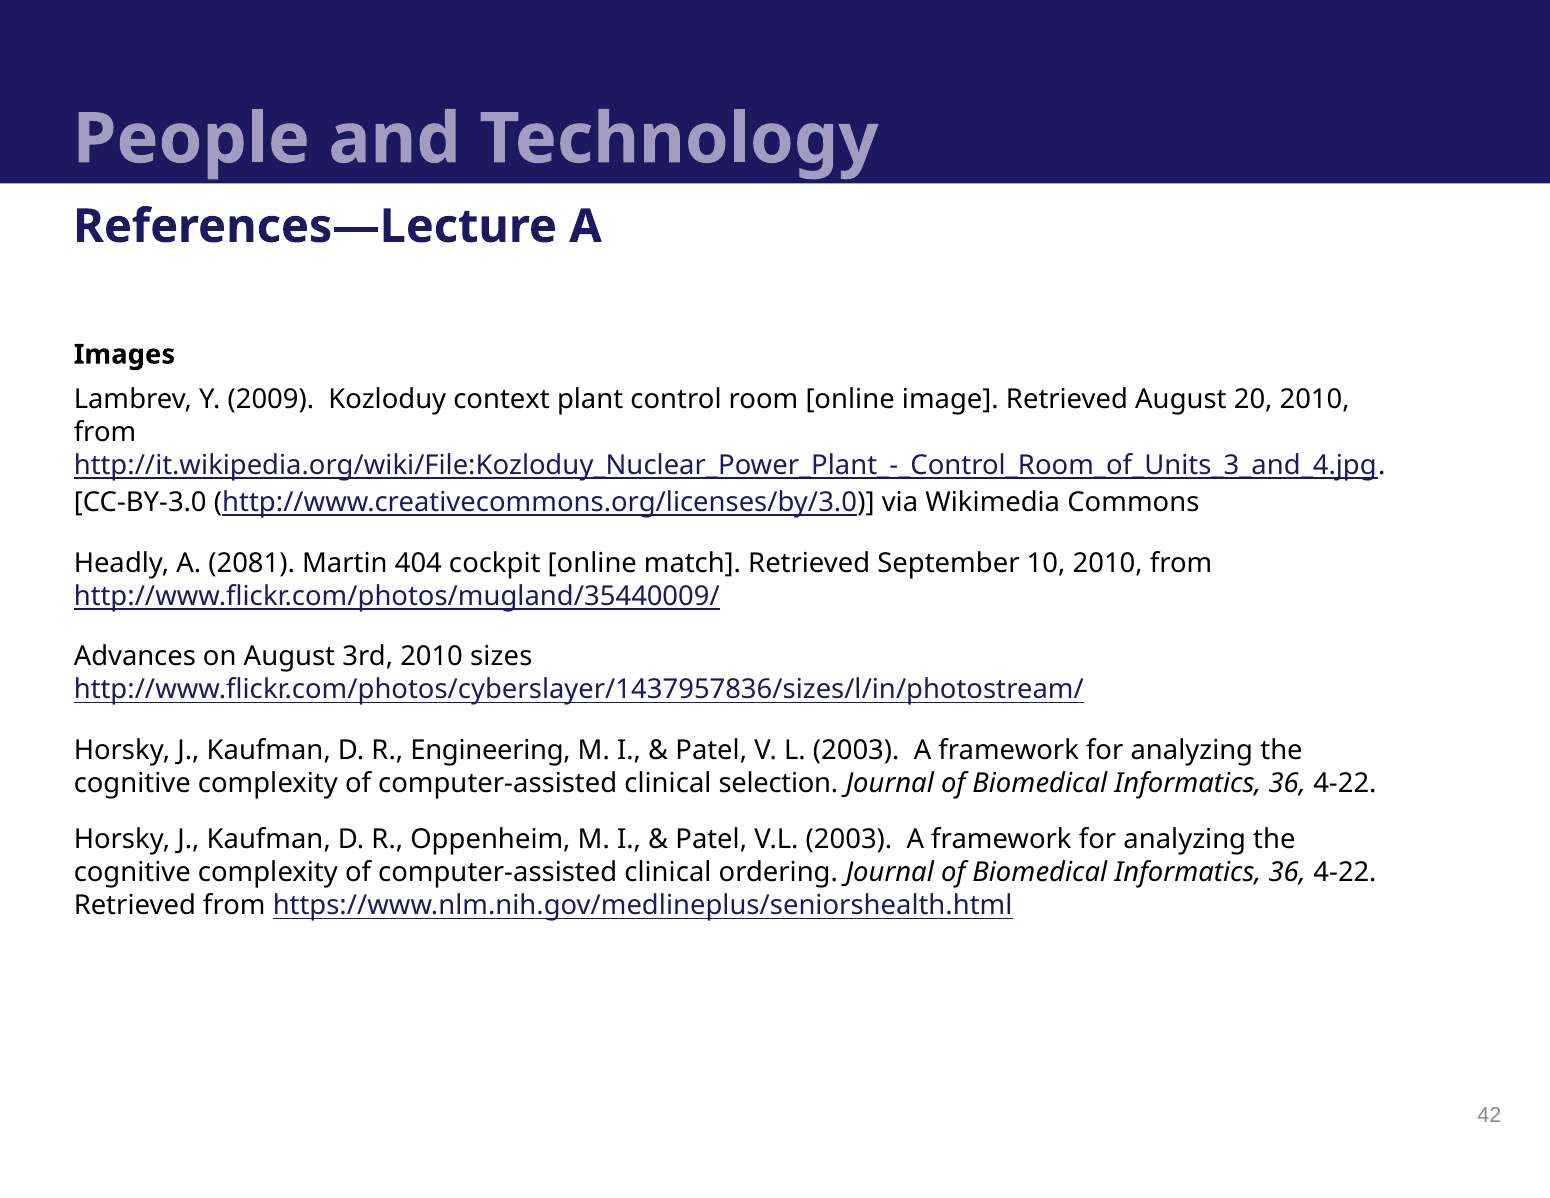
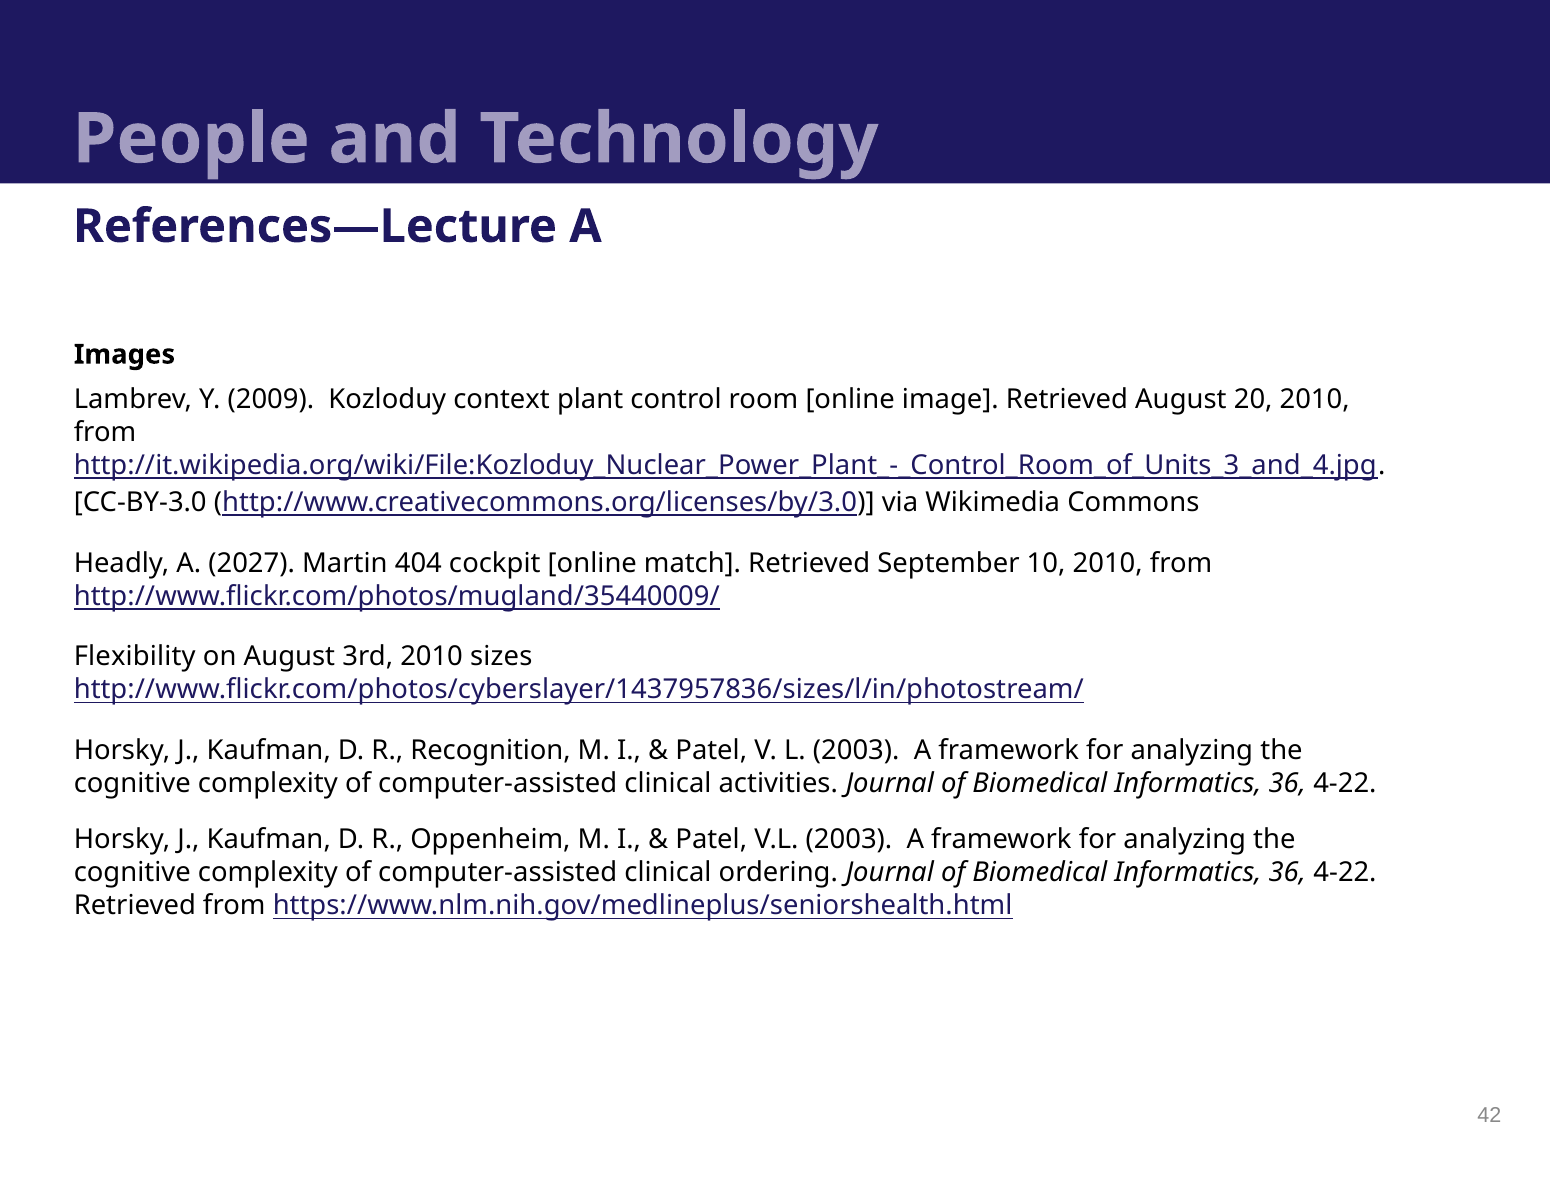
2081: 2081 -> 2027 (252, 563)
Advances: Advances -> Flexibility (135, 657)
Engineering: Engineering -> Recognition (490, 750)
selection: selection -> activities (778, 783)
